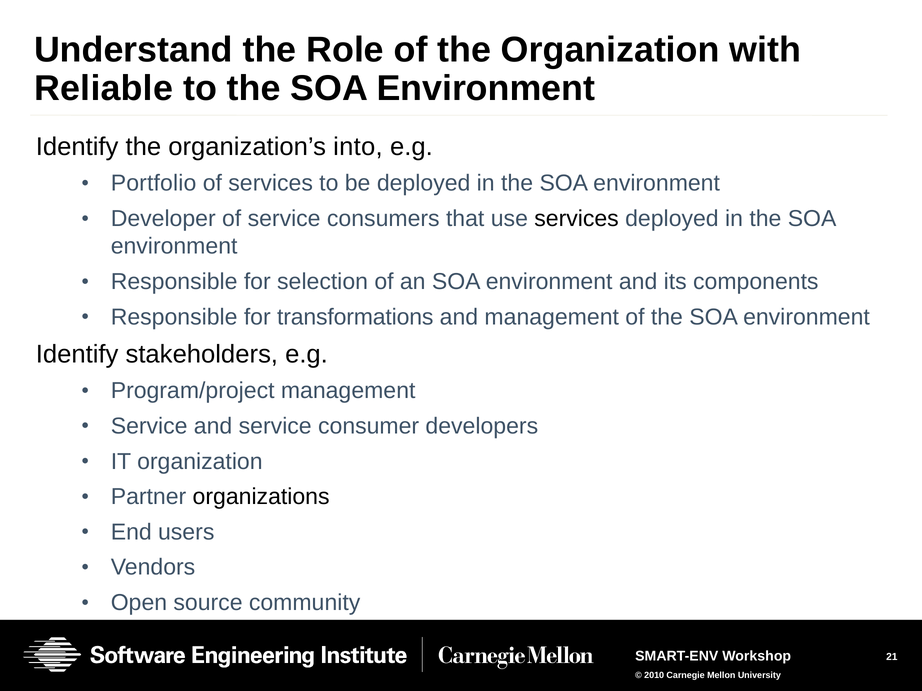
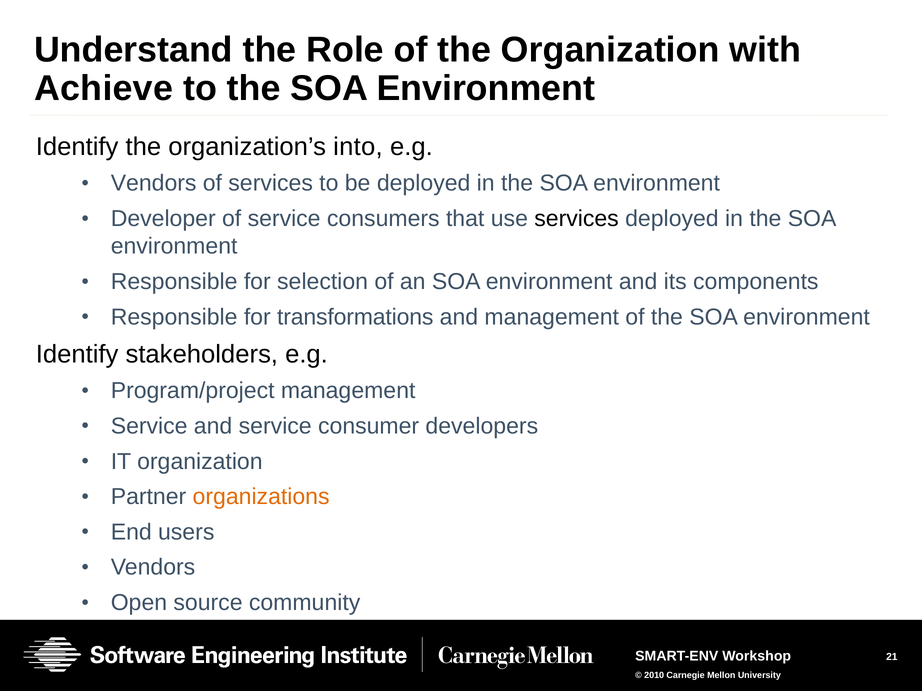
Reliable: Reliable -> Achieve (104, 89)
Portfolio: Portfolio -> Vendors (154, 184)
organizations colour: black -> orange (261, 497)
